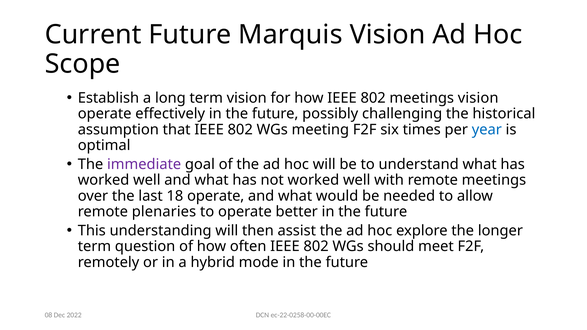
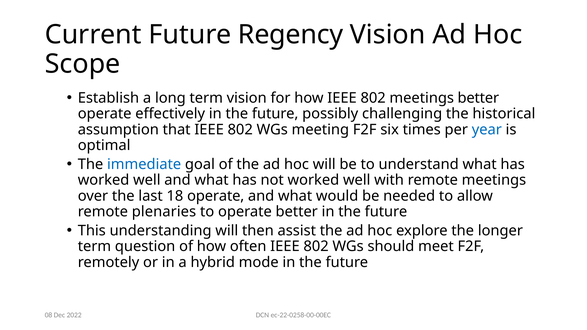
Marquis: Marquis -> Regency (291, 35)
meetings vision: vision -> better (478, 98)
immediate colour: purple -> blue (144, 164)
